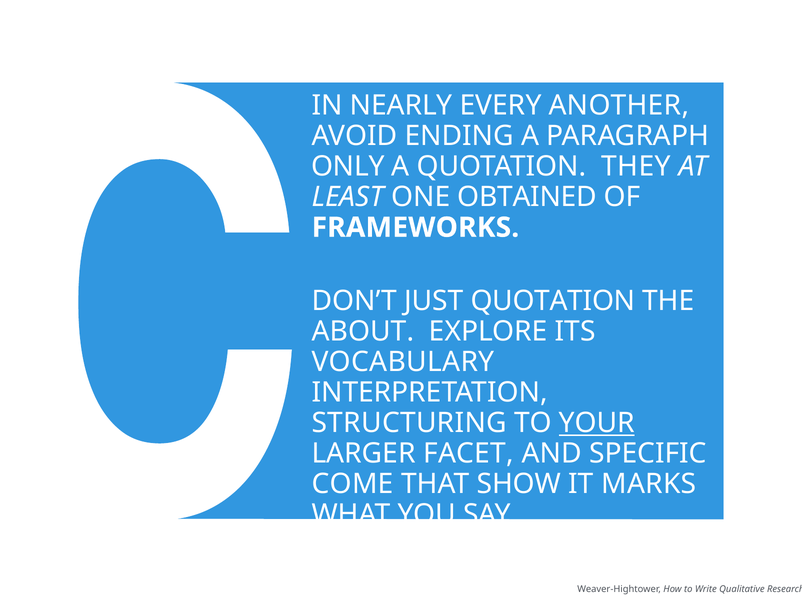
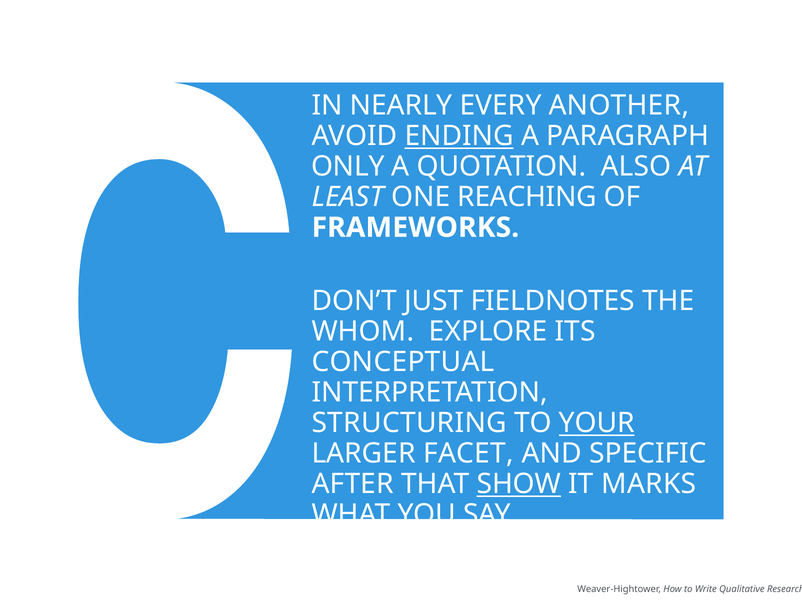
ENDING underline: none -> present (459, 136)
THEY: THEY -> ALSO (636, 166)
OBTAINED: OBTAINED -> REACHING (527, 197)
JUST QUOTATION: QUOTATION -> FIELDNOTES (553, 301)
ABOUT: ABOUT -> WHOM (363, 331)
VOCABULARY: VOCABULARY -> CONCEPTUAL (403, 362)
COME: COME -> AFTER (353, 484)
SHOW underline: none -> present (519, 484)
